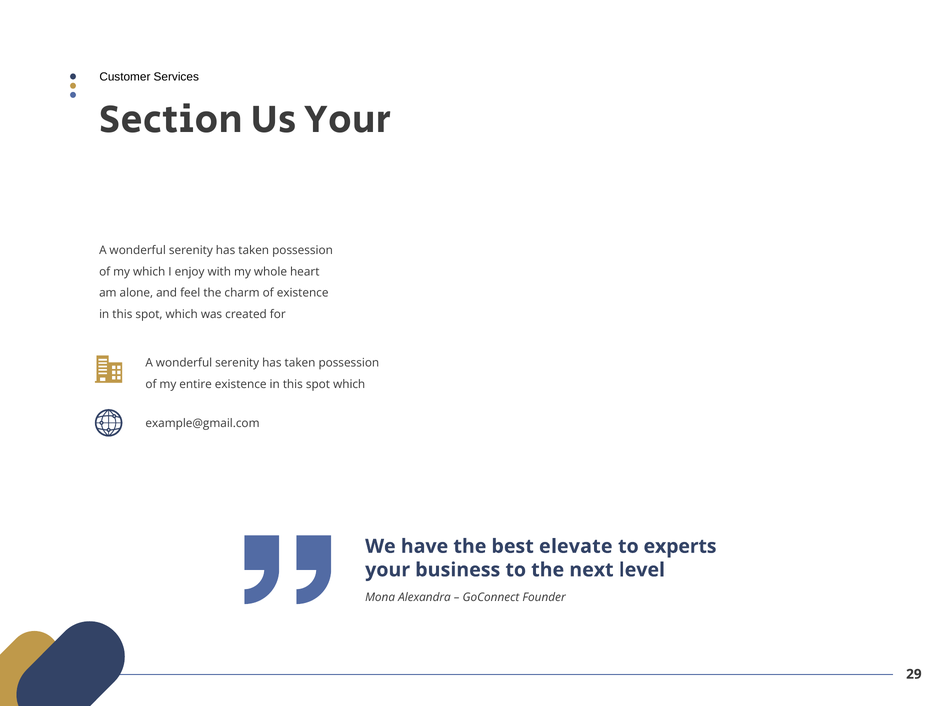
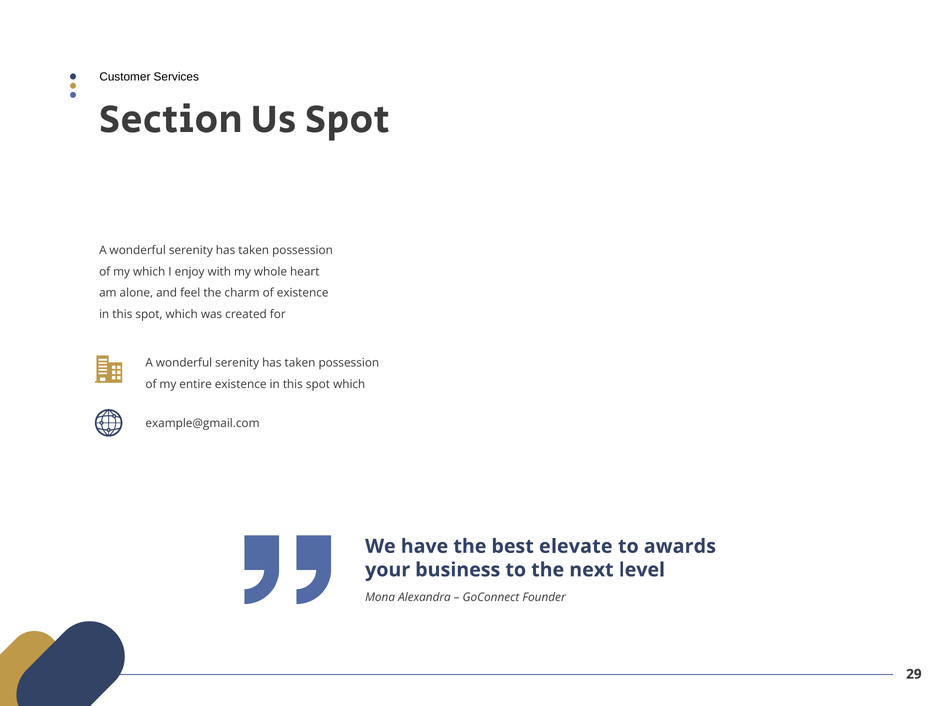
Us Your: Your -> Spot (348, 119)
experts: experts -> awards (680, 547)
